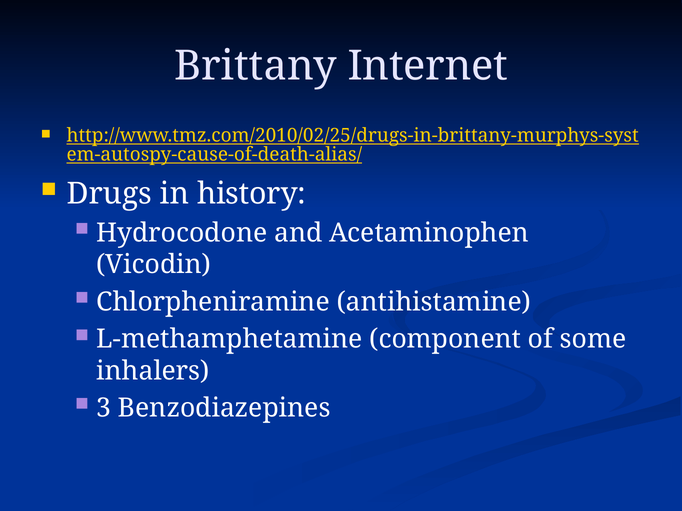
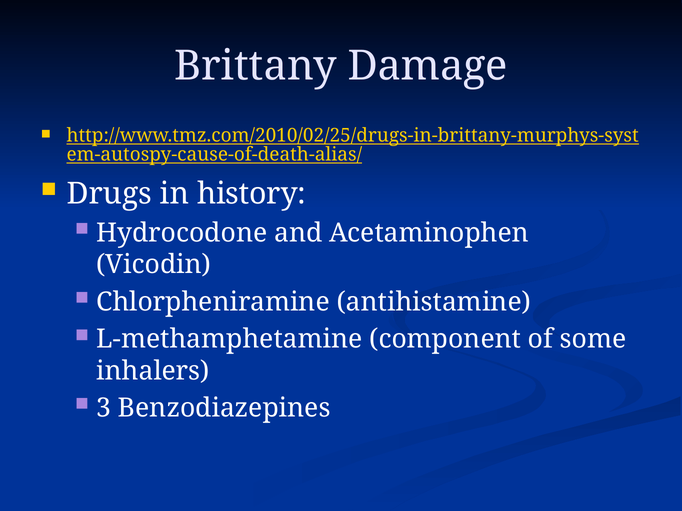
Internet: Internet -> Damage (428, 66)
